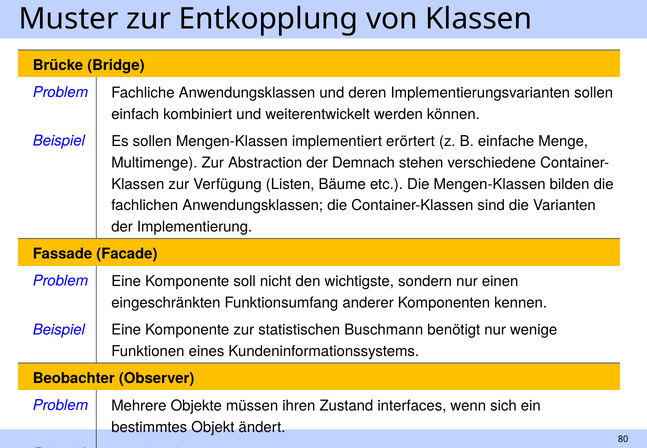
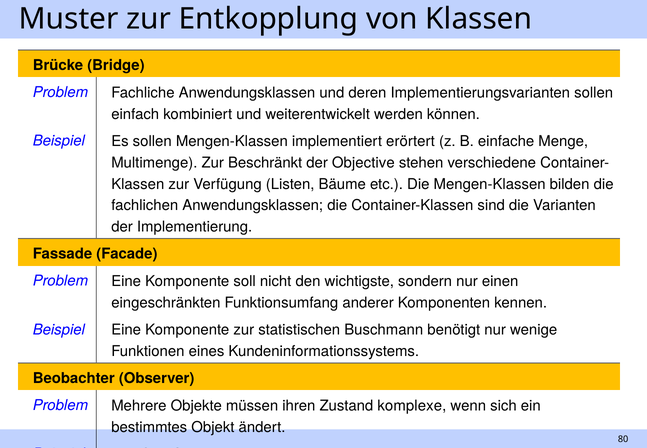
Abstraction: Abstraction -> Beschränkt (265, 163)
Demnach: Demnach -> Objective (363, 163)
interfaces: interfaces -> komplexe (412, 406)
